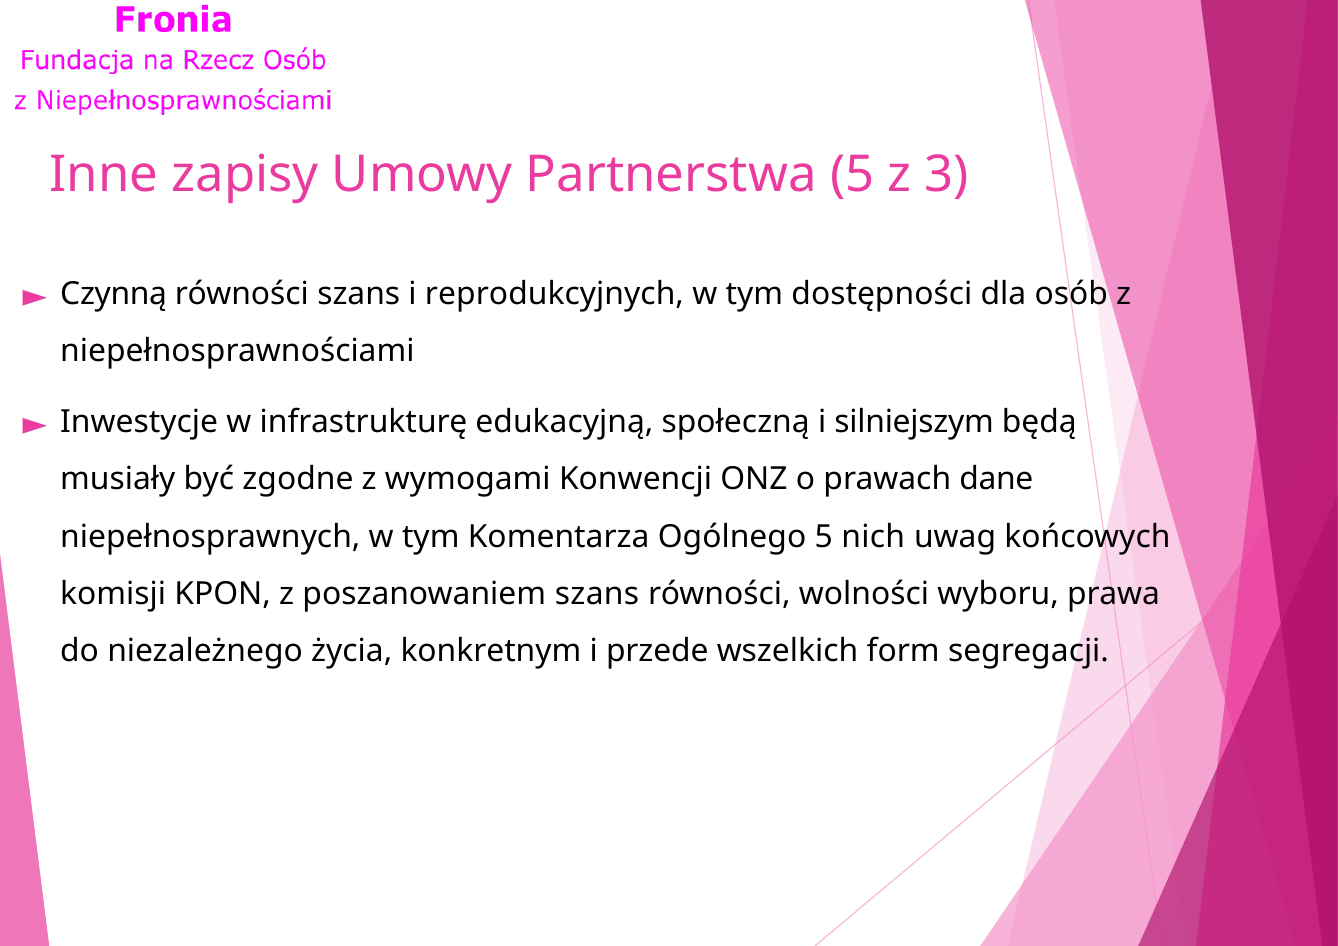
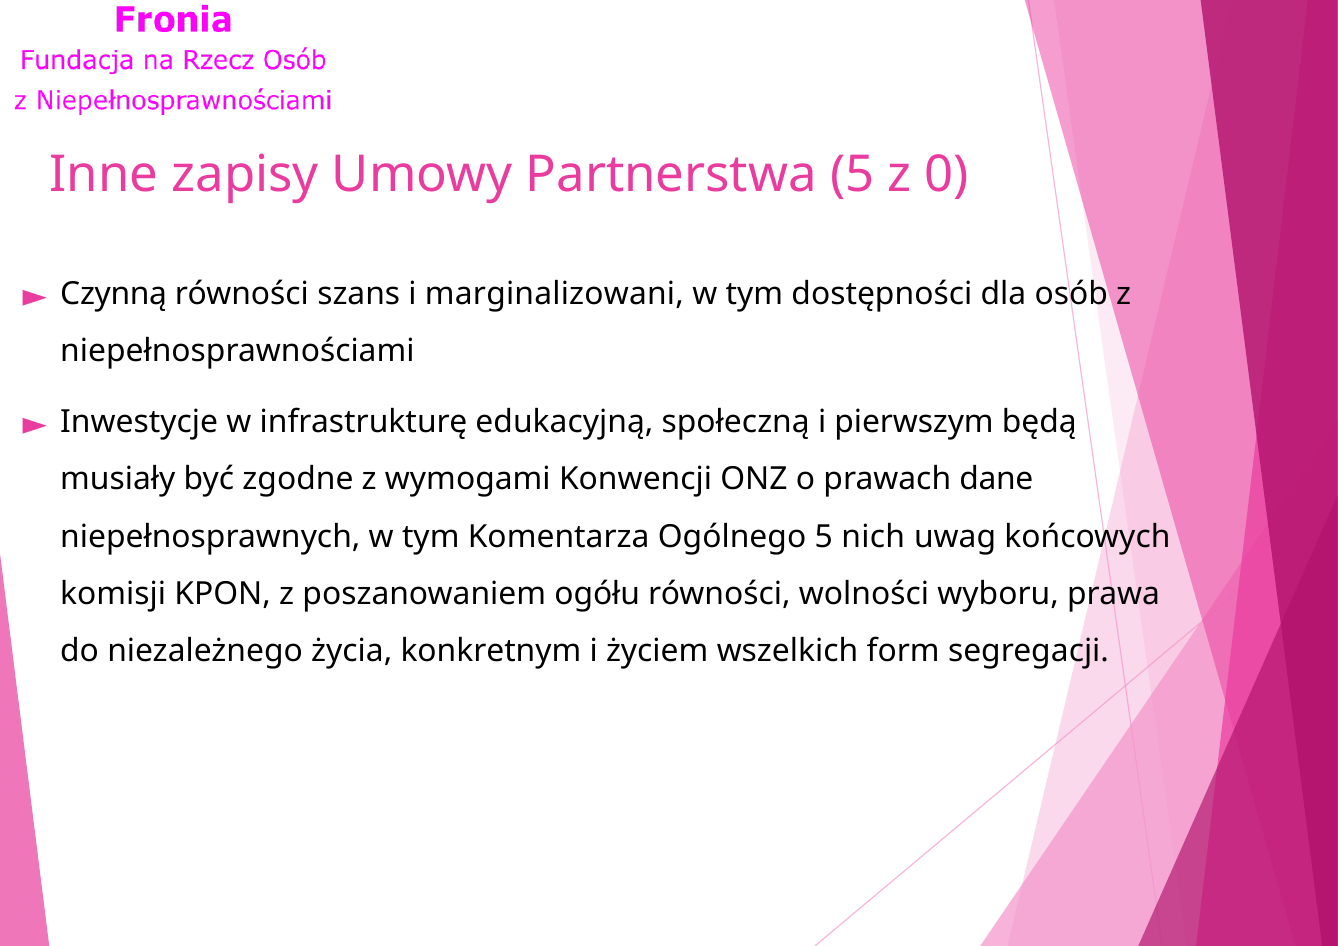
3: 3 -> 0 (947, 175)
reprodukcyjnych: reprodukcyjnych -> marginalizowani (554, 294)
silniejszym: silniejszym -> pierwszym (914, 422)
poszanowaniem szans: szans -> ogółu (597, 594)
przede: przede -> życiem (657, 651)
